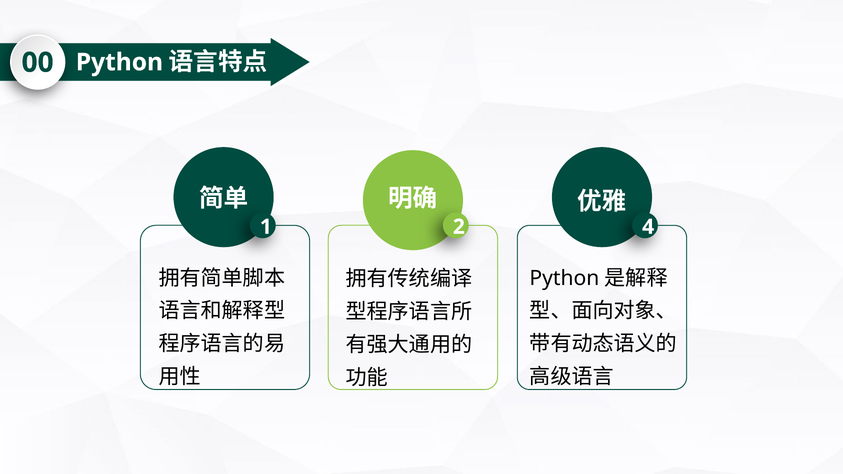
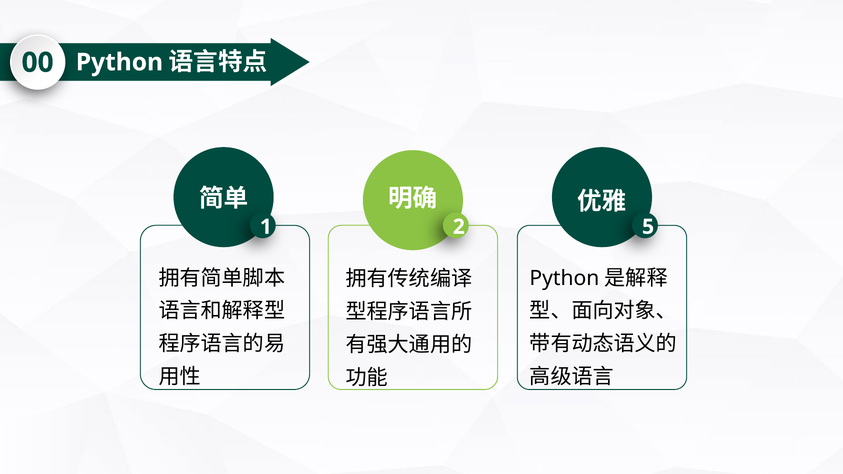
4: 4 -> 5 (648, 227)
